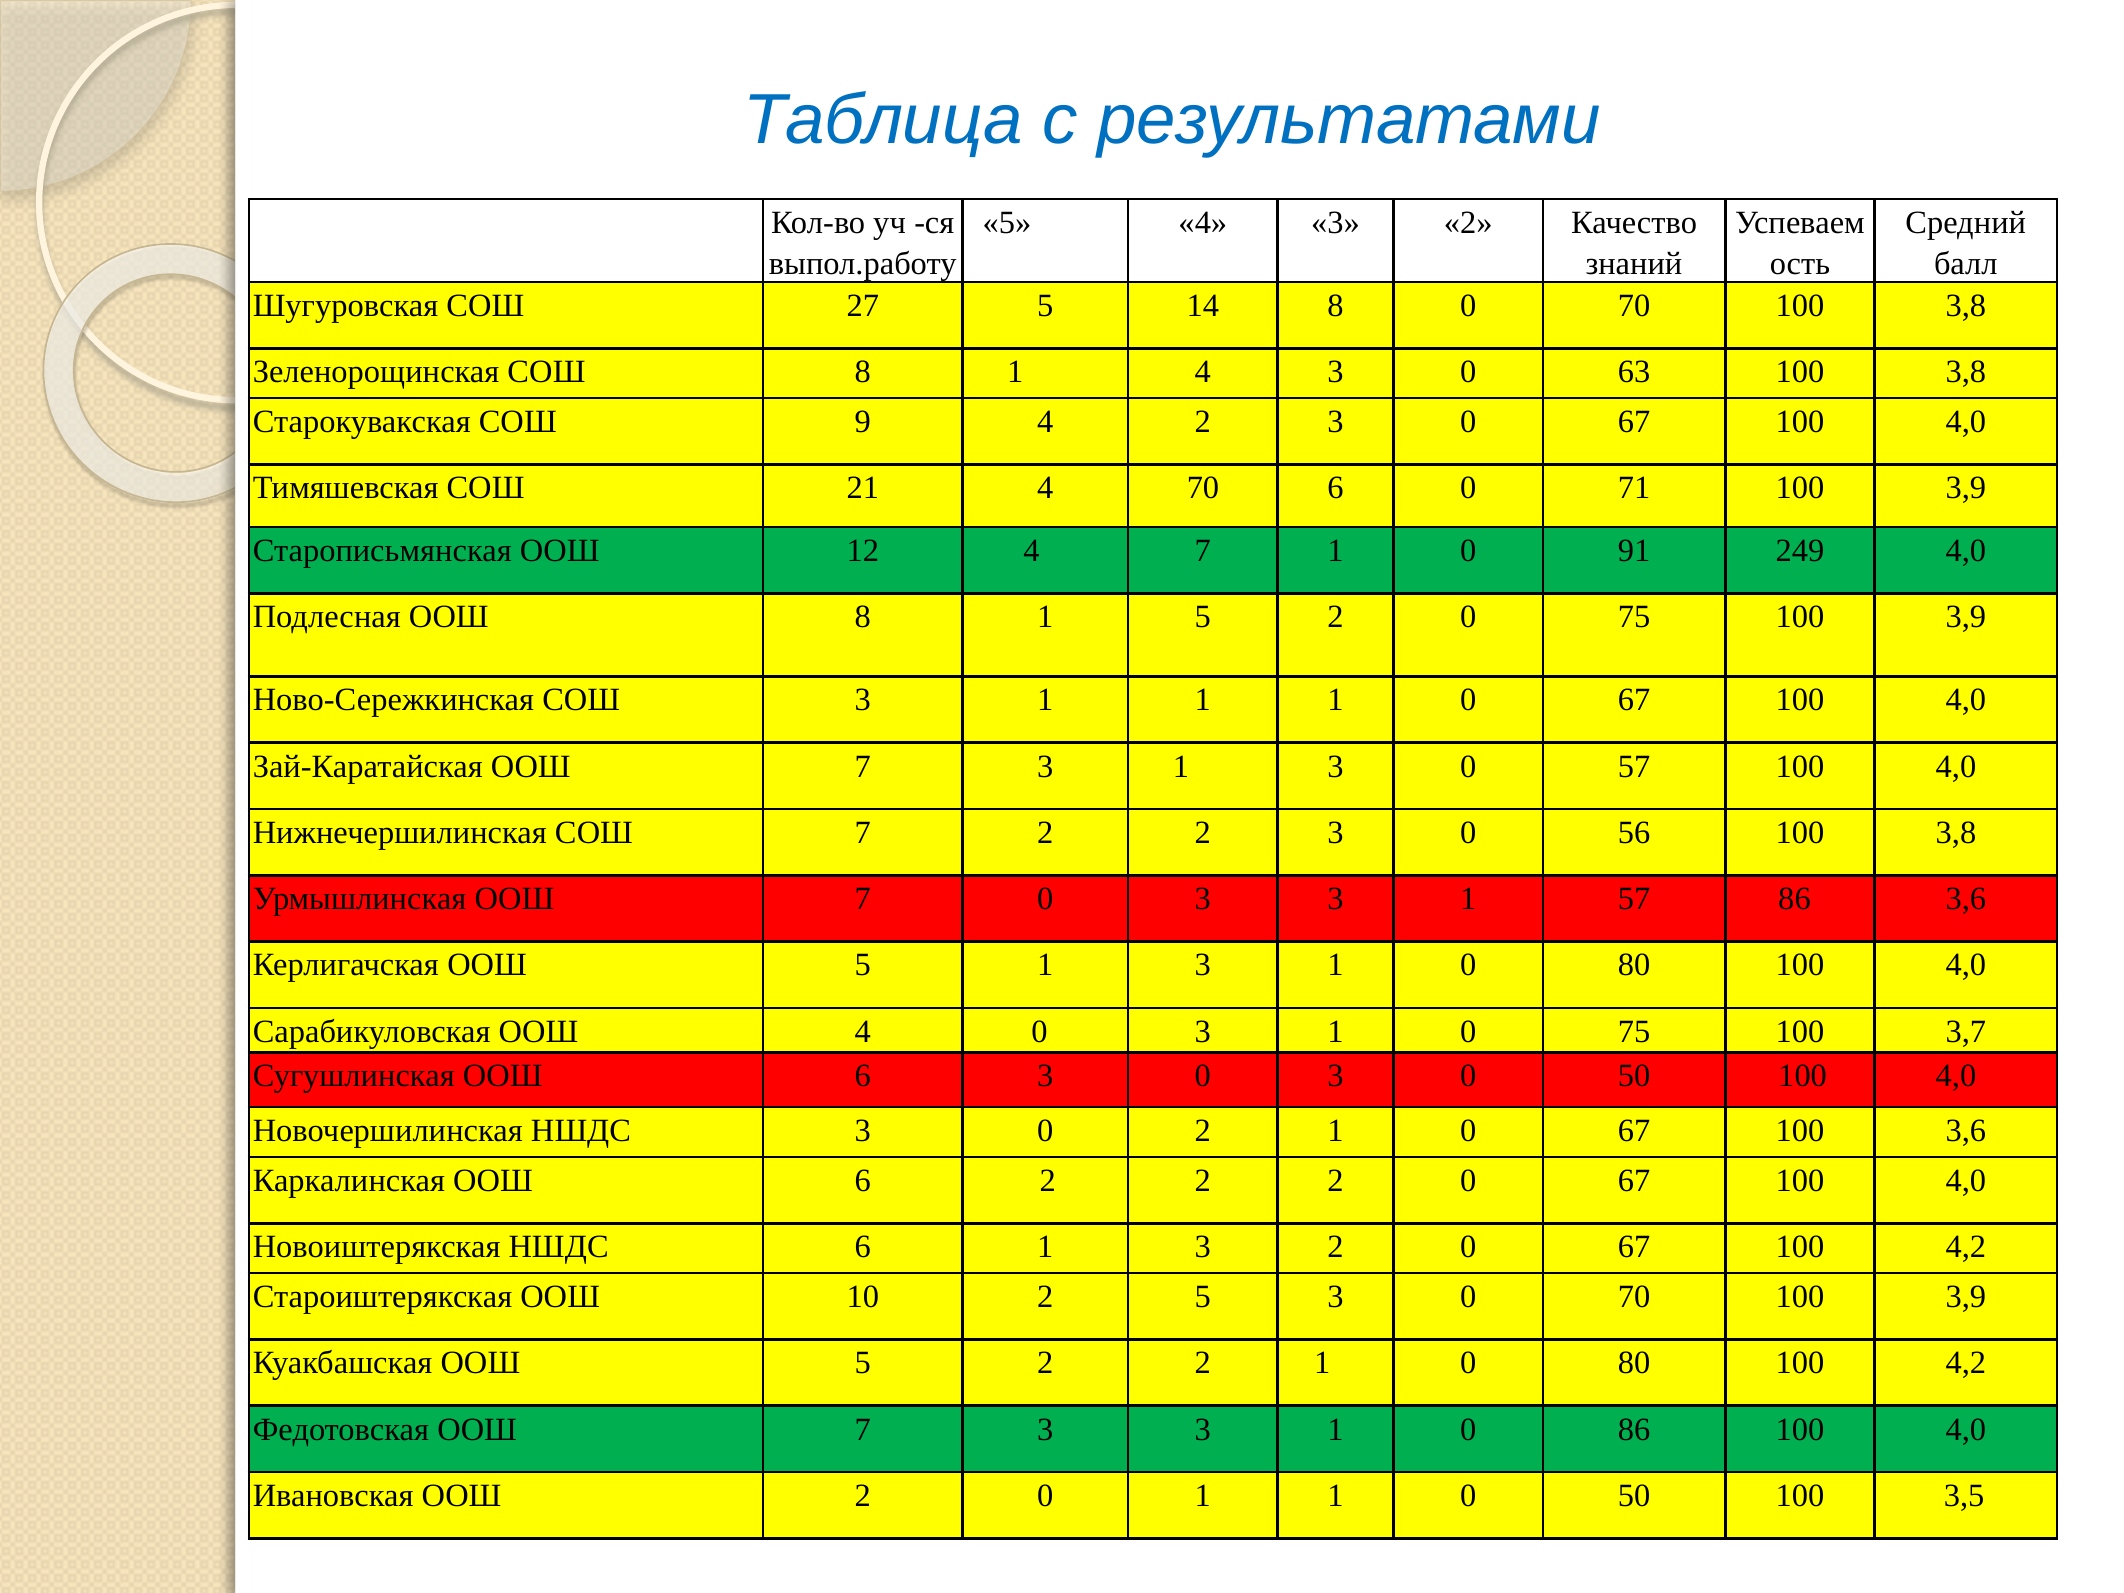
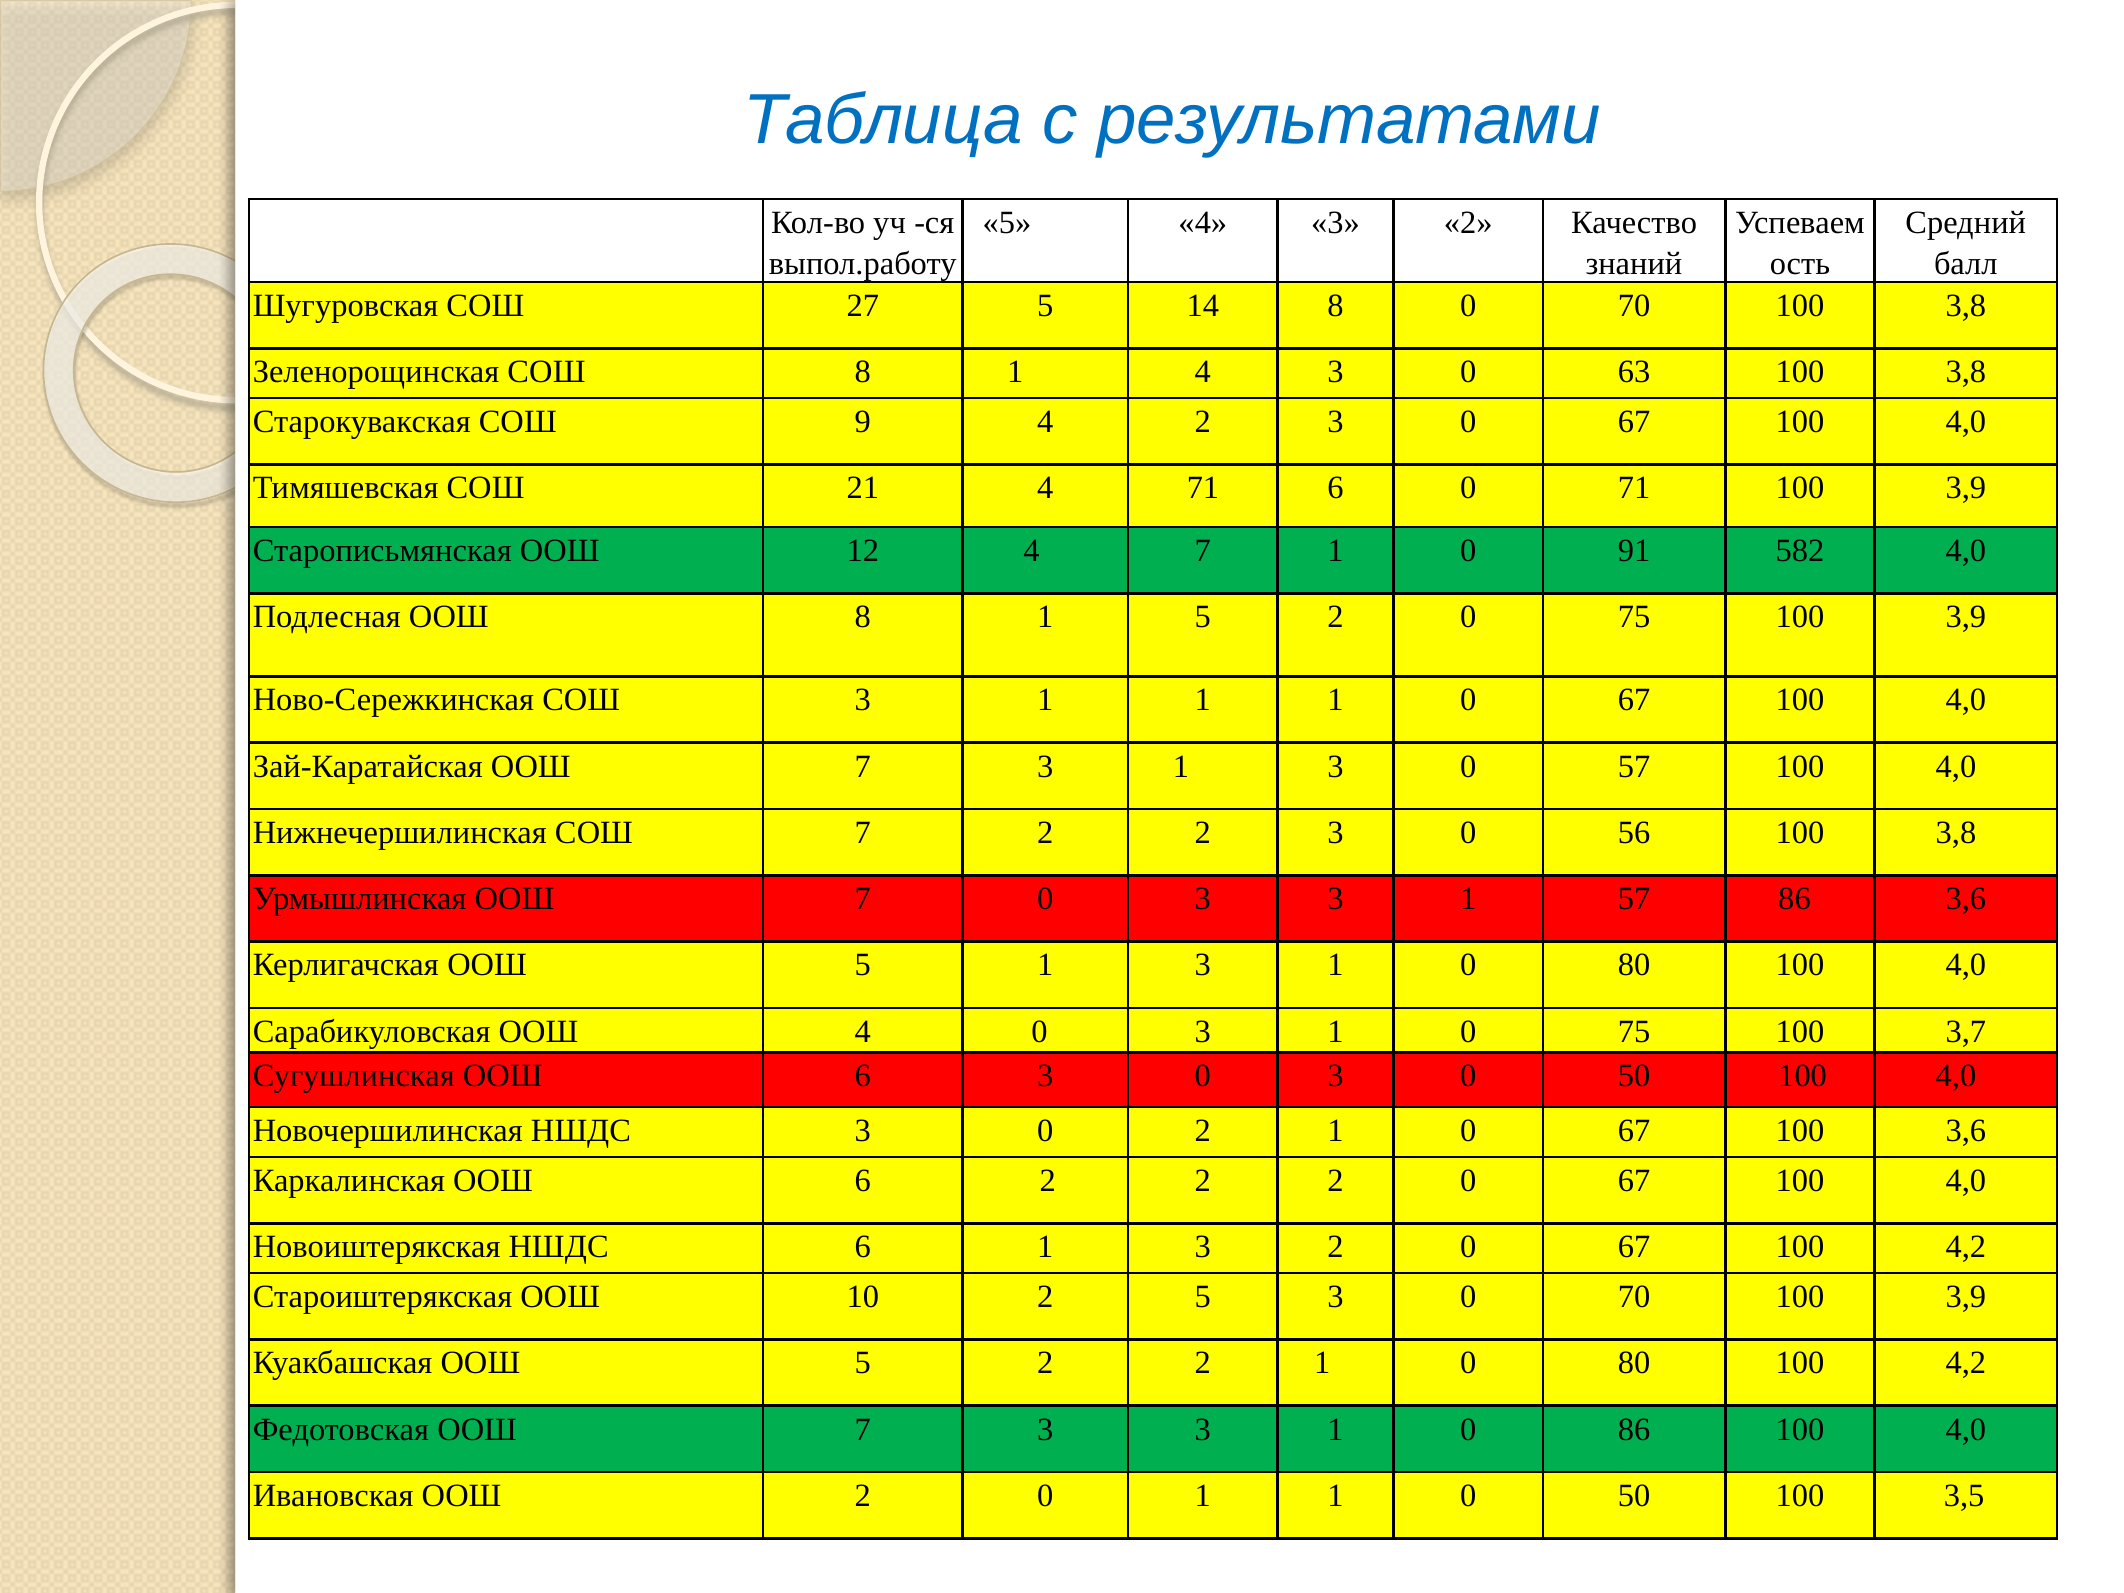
4 70: 70 -> 71 (1203, 488)
249: 249 -> 582 (1800, 551)
